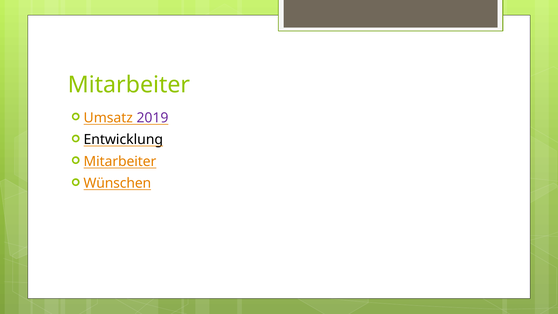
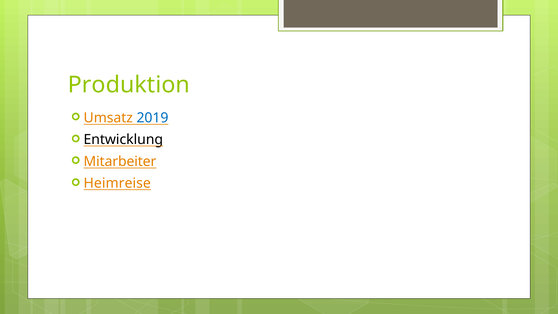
Mitarbeiter: Mitarbeiter -> Produktion (129, 85)
2019 colour: purple -> blue (152, 118)
Wünschen: Wünschen -> Heimreise (117, 183)
